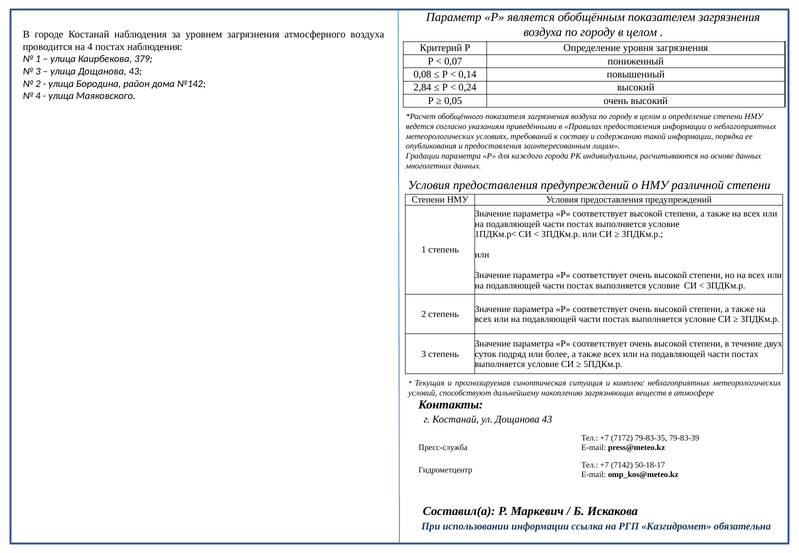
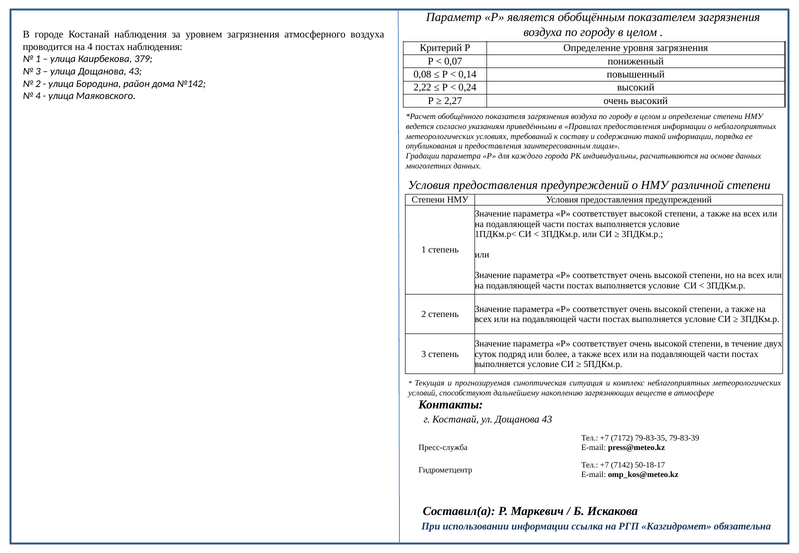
2,84: 2,84 -> 2,22 (422, 88)
0,05: 0,05 -> 2,27 (453, 101)
